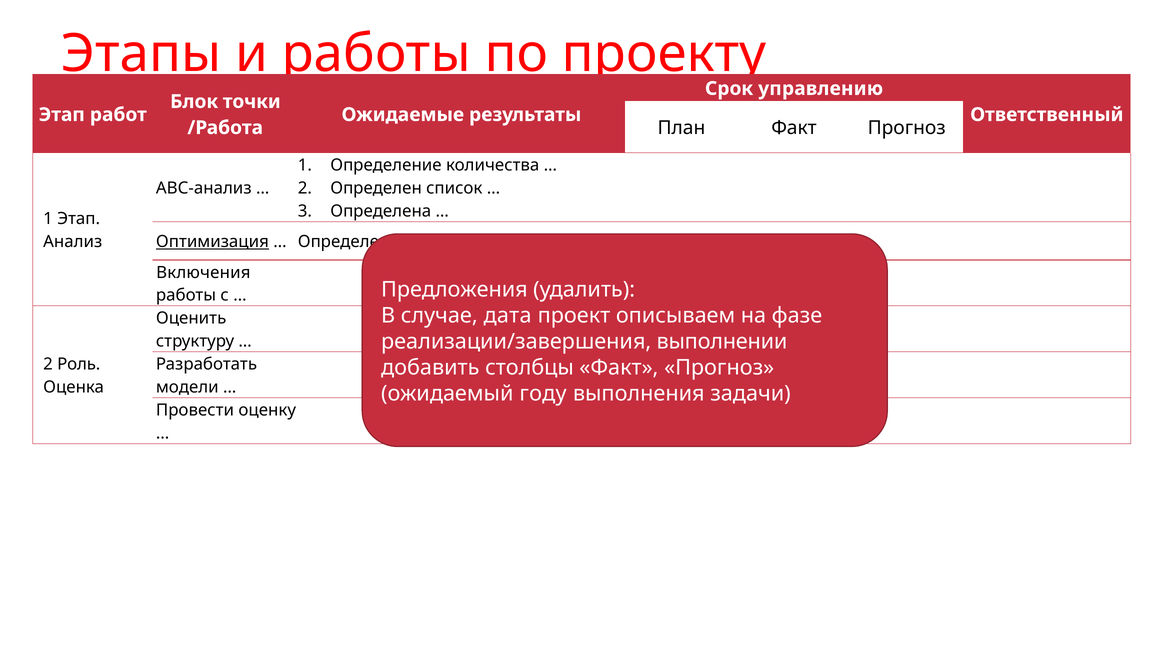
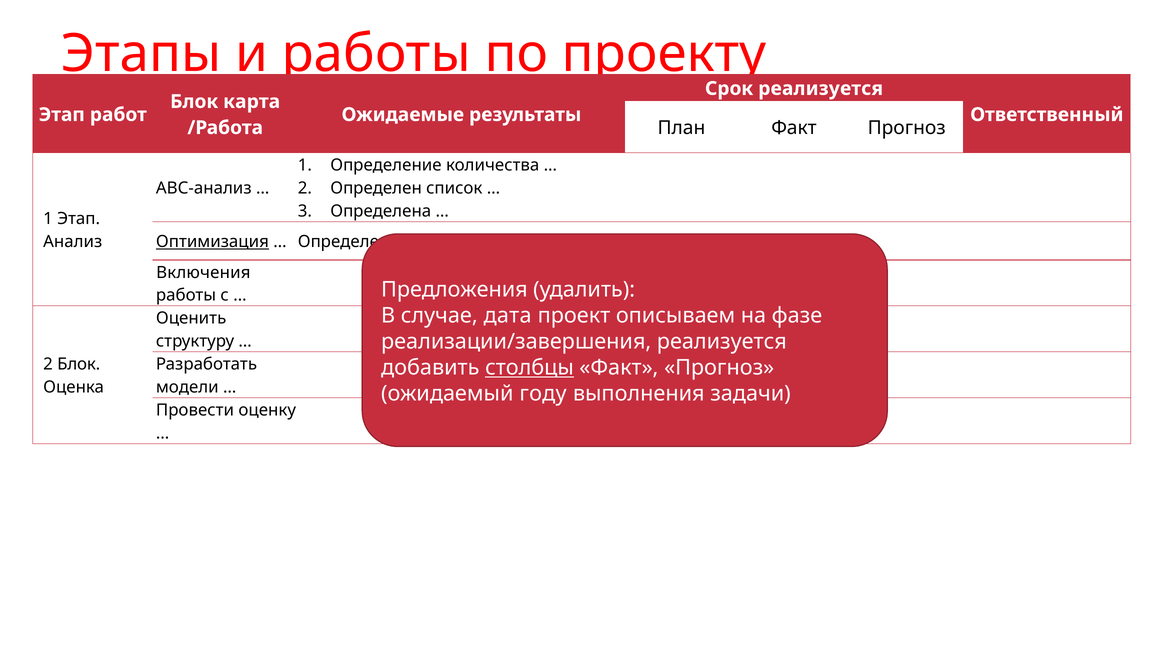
Срок управлению: управлению -> реализуется (821, 89)
точки: точки -> карта (252, 102)
реализации/завершения выполнении: выполнении -> реализуется (722, 342)
2 Роль: Роль -> Блок (79, 365)
столбцы underline: none -> present (529, 368)
